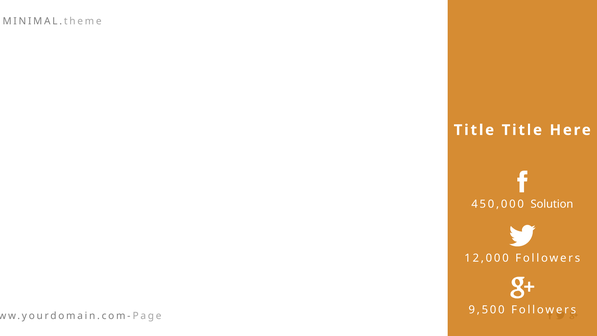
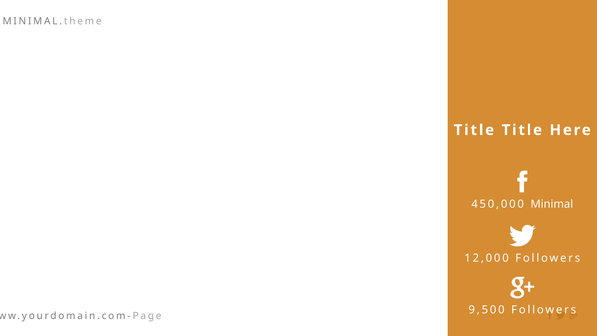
Solution: Solution -> Minimal (552, 204)
